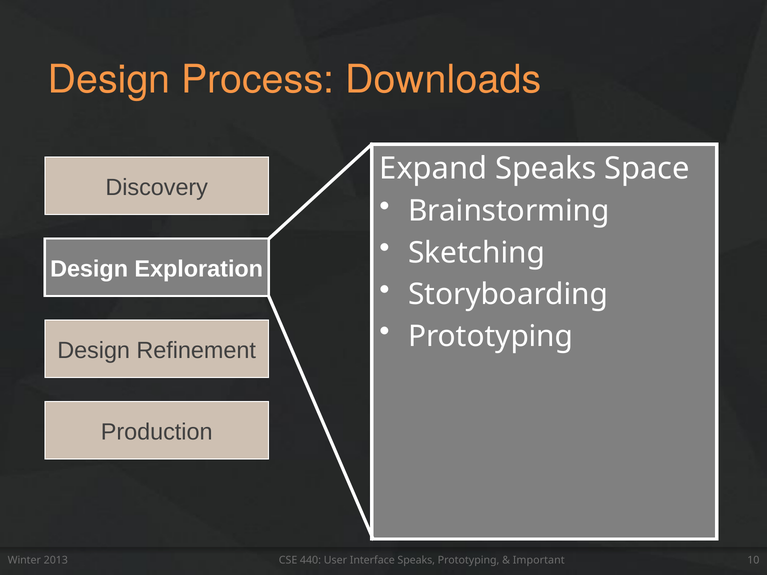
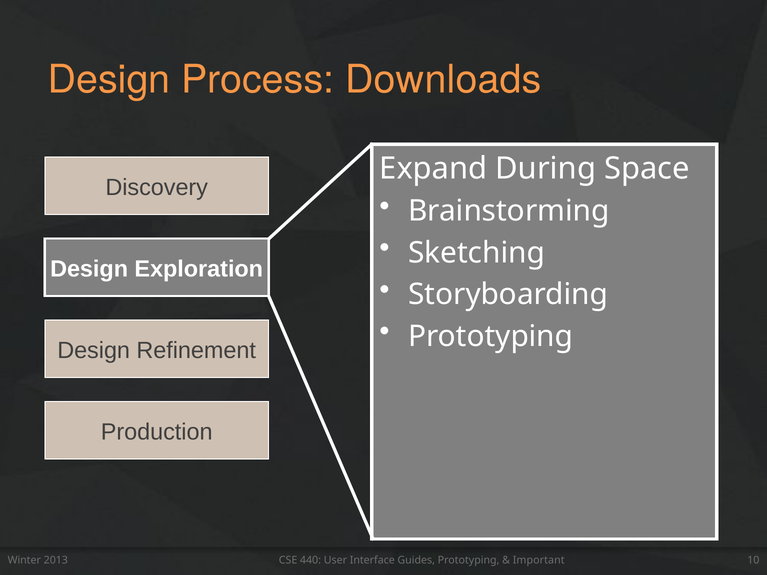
Expand Speaks: Speaks -> During (546, 169)
Interface Speaks: Speaks -> Guides (416, 561)
